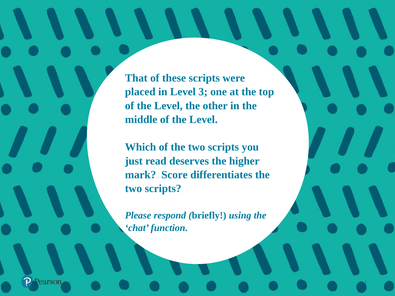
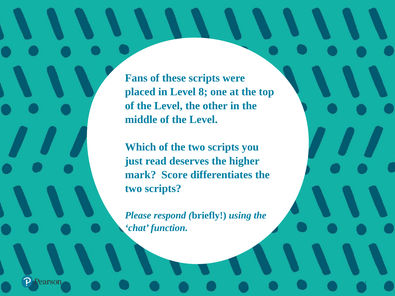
That: That -> Fans (136, 78)
3: 3 -> 8 (203, 92)
